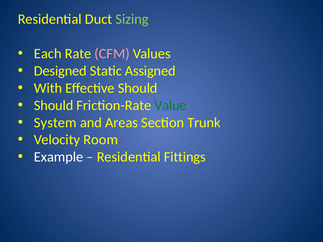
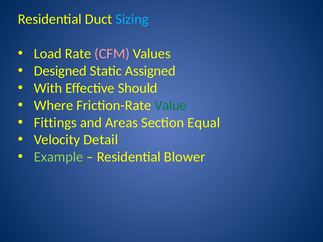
Sizing colour: light green -> light blue (132, 19)
Each: Each -> Load (48, 54)
Should: Should -> Where (54, 105)
System: System -> Fittings (55, 123)
Trunk: Trunk -> Equal (204, 123)
Room: Room -> Detail (101, 140)
Example colour: white -> light green (59, 157)
Fittings: Fittings -> Blower (185, 157)
